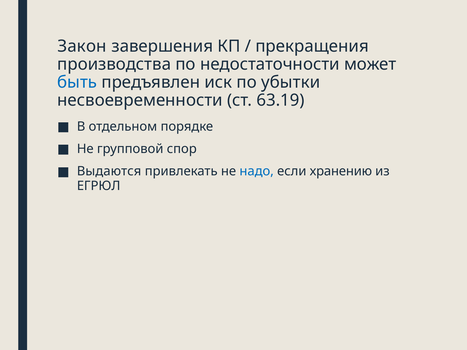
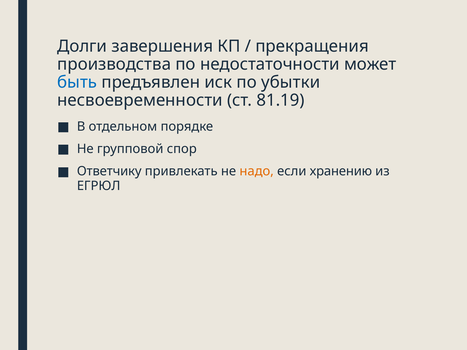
Закон: Закон -> Долги (82, 46)
63.19: 63.19 -> 81.19 (281, 100)
Выдаются: Выдаются -> Ответчику (109, 171)
надо colour: blue -> orange (257, 171)
